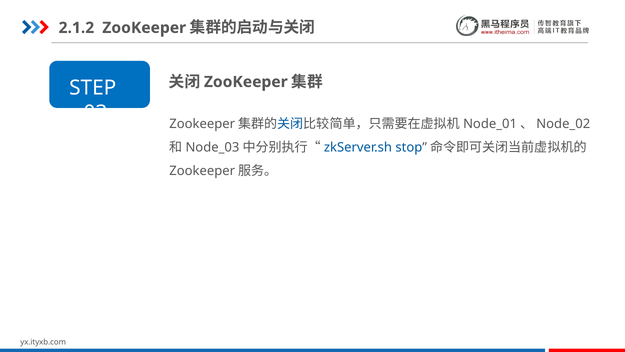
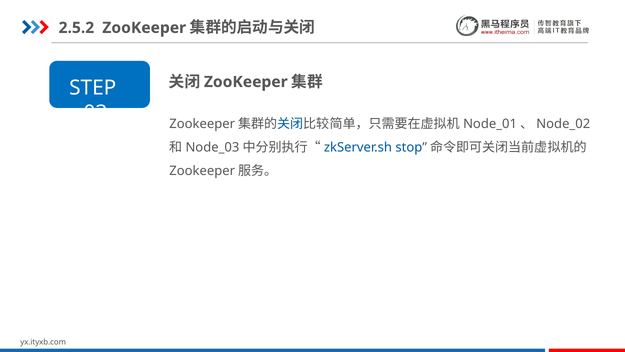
2.1.2: 2.1.2 -> 2.5.2 (76, 28)
